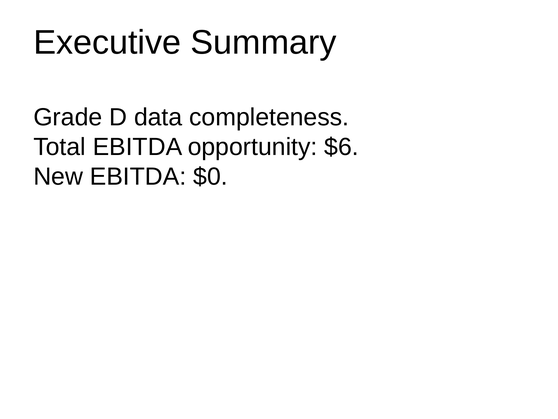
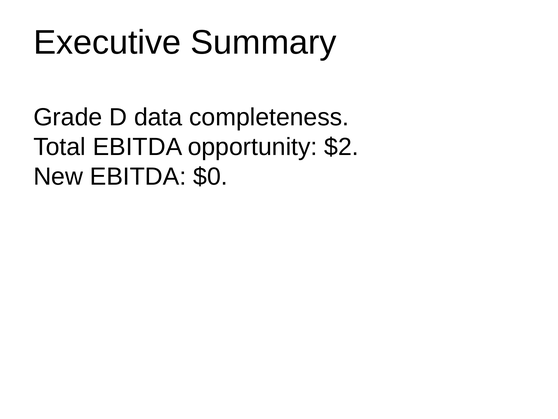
$6: $6 -> $2 (341, 147)
